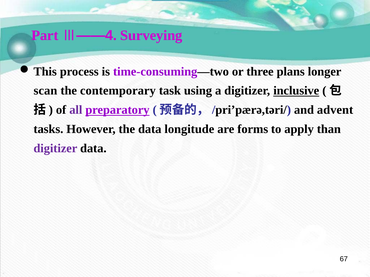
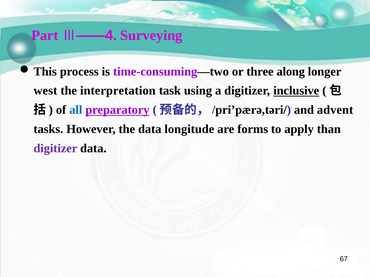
plans: plans -> along (291, 72)
scan: scan -> west (45, 91)
contemporary: contemporary -> interpretation (118, 91)
all colour: purple -> blue (76, 110)
